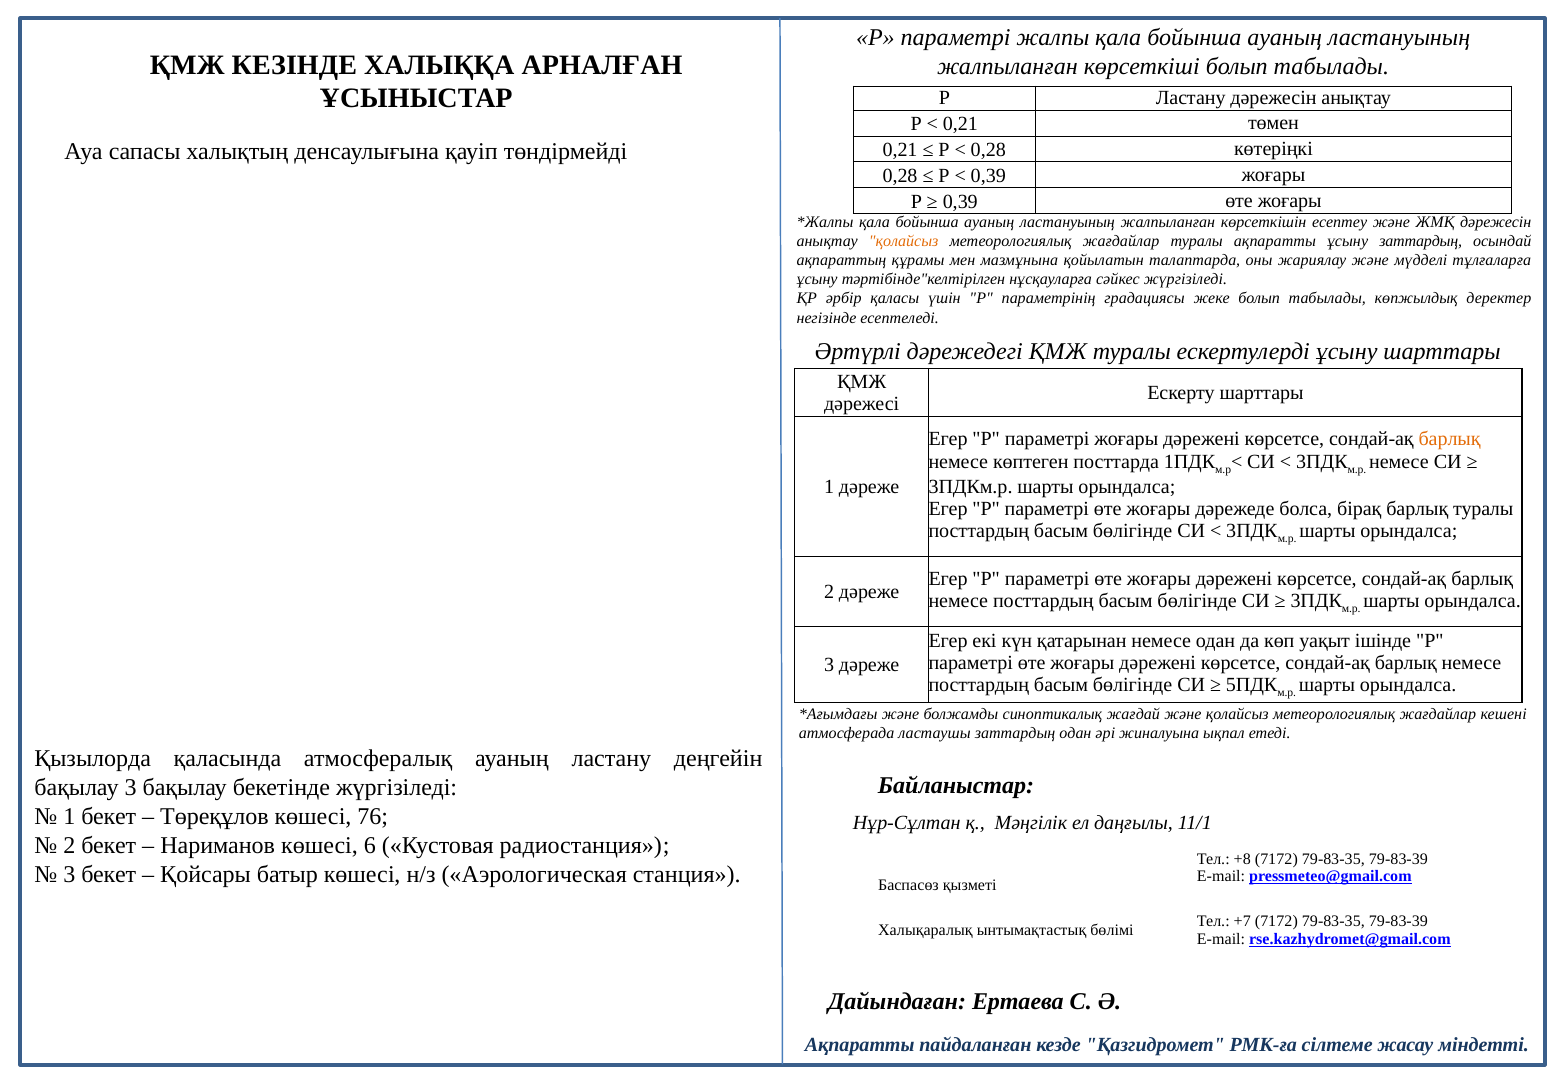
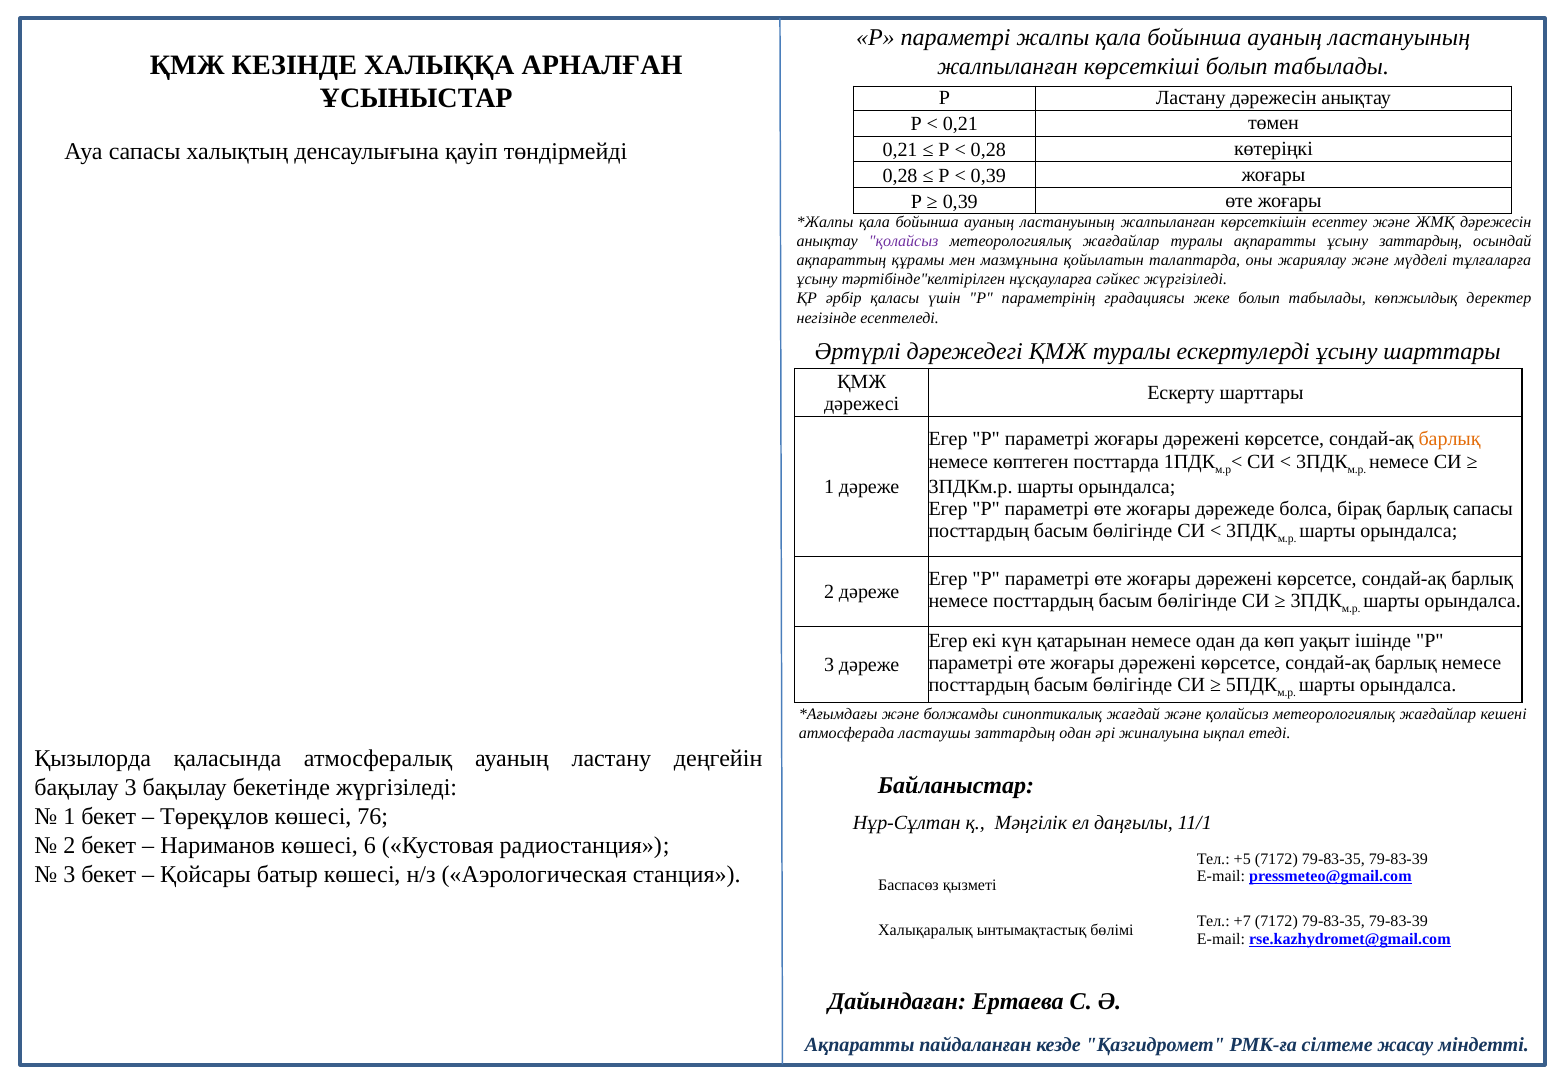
қолайсыз colour: orange -> purple (904, 241)
барлық туралы: туралы -> сапасы (1483, 509)
+8: +8 -> +5 (1242, 859)
